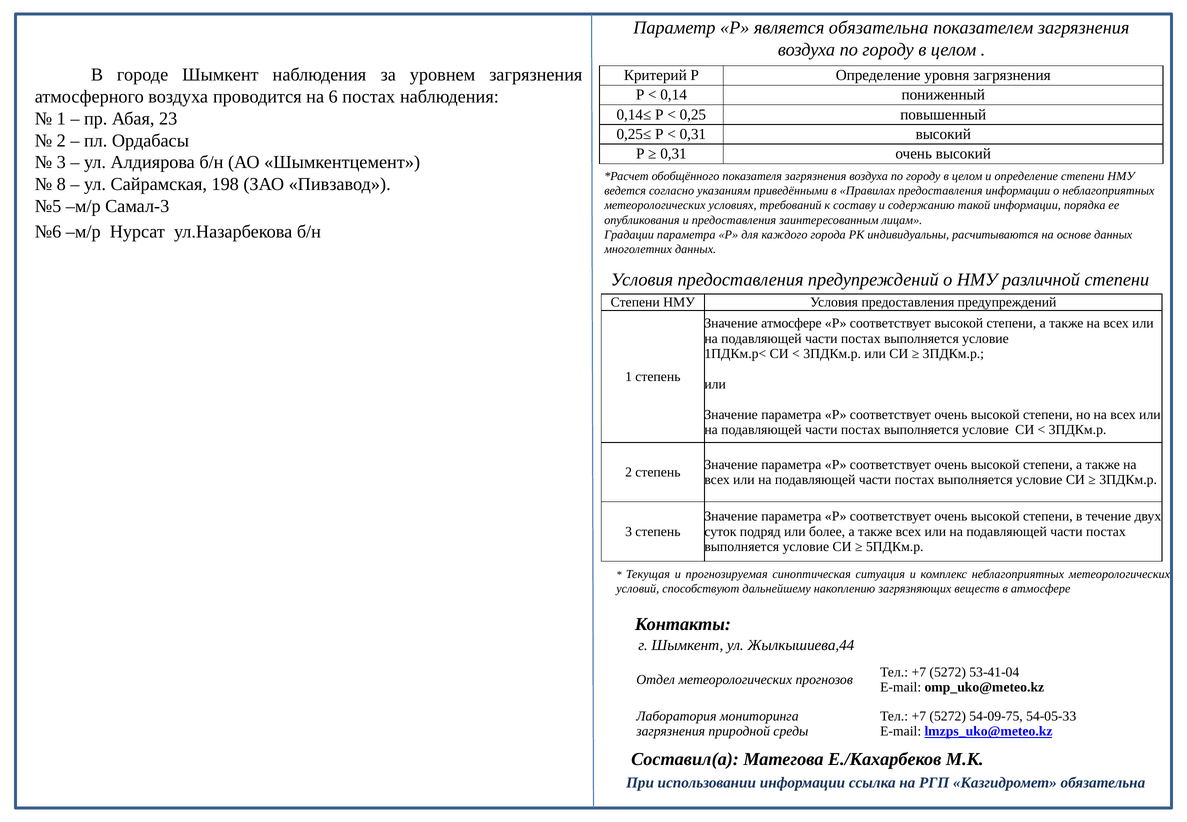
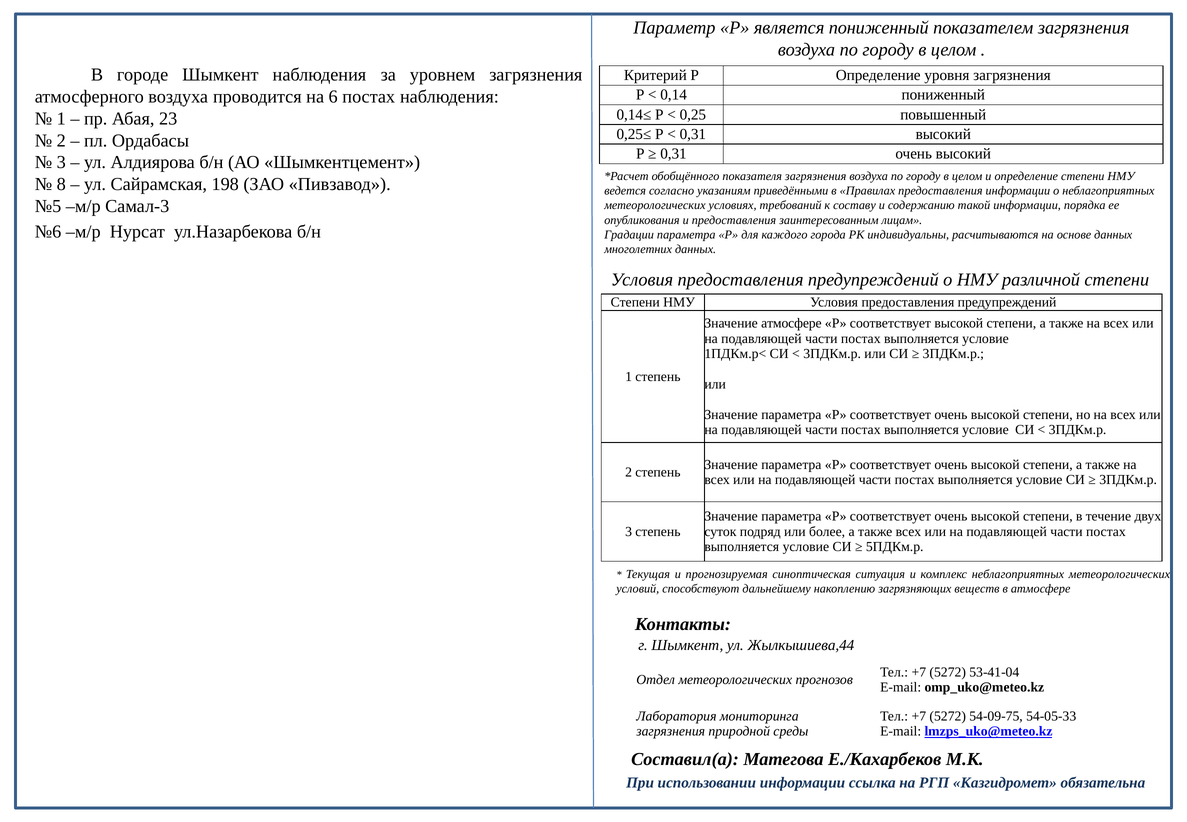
является обязательна: обязательна -> пониженный (879, 28)
